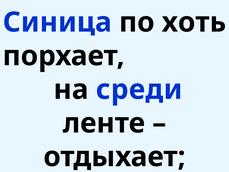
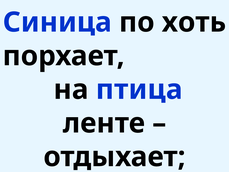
среди: среди -> птица (139, 89)
